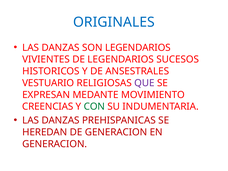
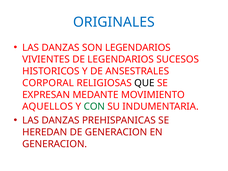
VESTUARIO: VESTUARIO -> CORPORAL (48, 83)
QUE colour: purple -> black (144, 83)
CREENCIAS: CREENCIAS -> AQUELLOS (48, 107)
